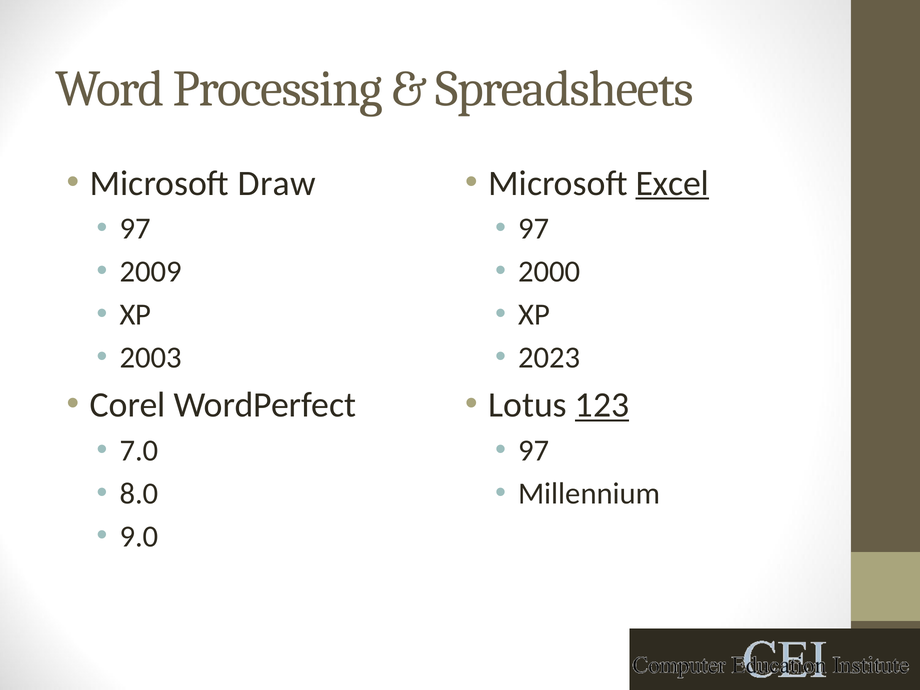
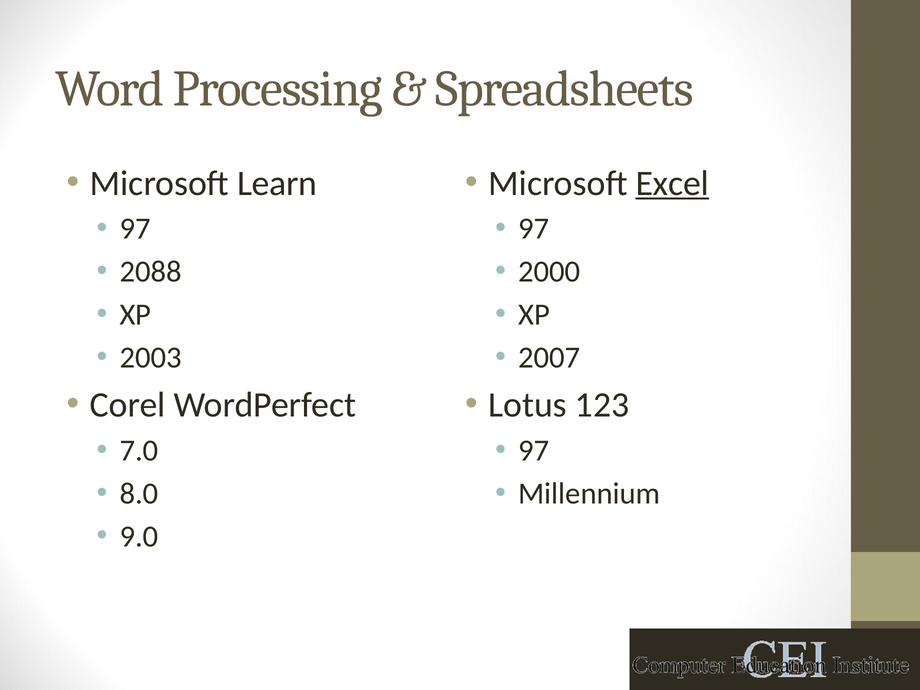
Draw: Draw -> Learn (277, 183)
2009: 2009 -> 2088 (151, 272)
2023: 2023 -> 2007 (549, 358)
123 underline: present -> none (602, 405)
